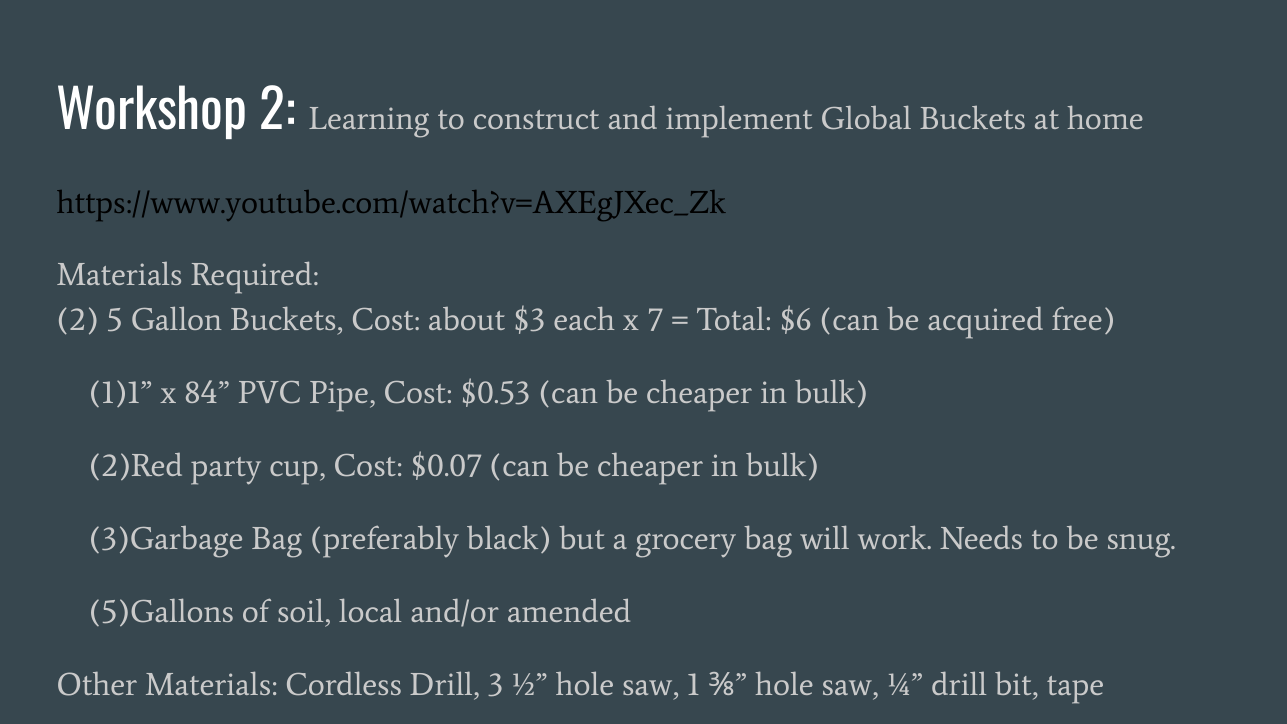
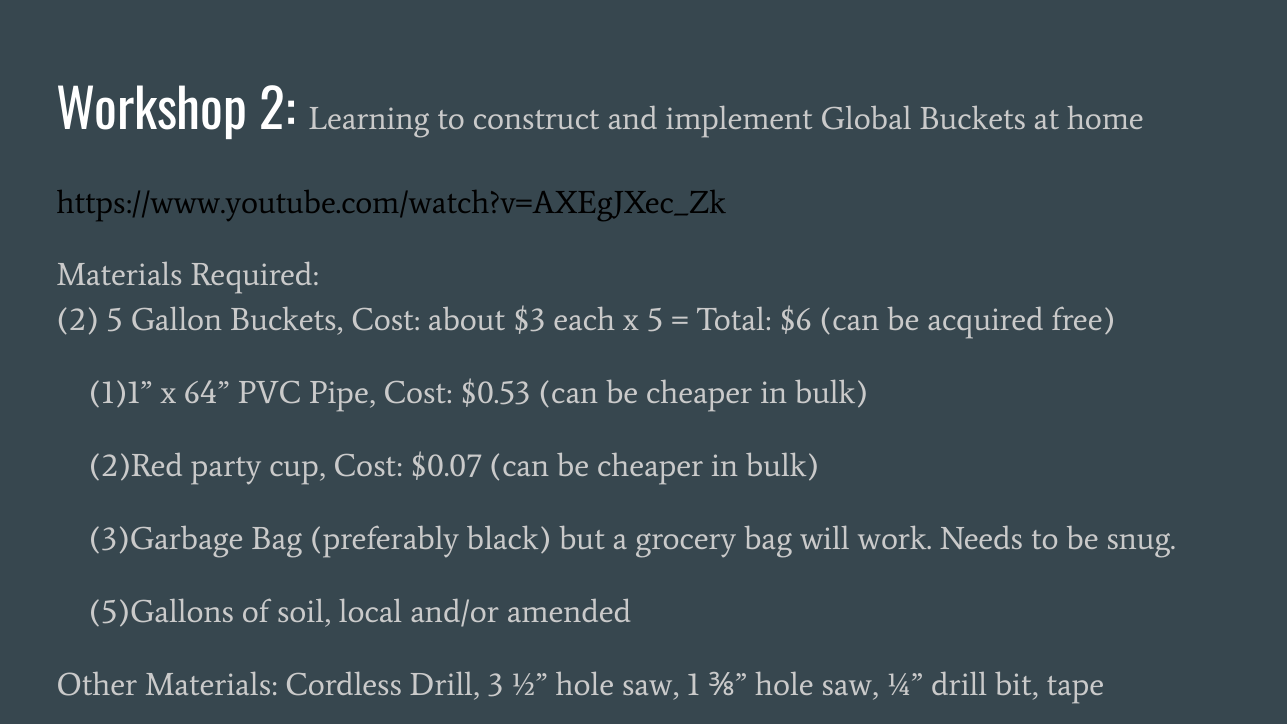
x 7: 7 -> 5 (655, 320)
84: 84 -> 64 (207, 393)
